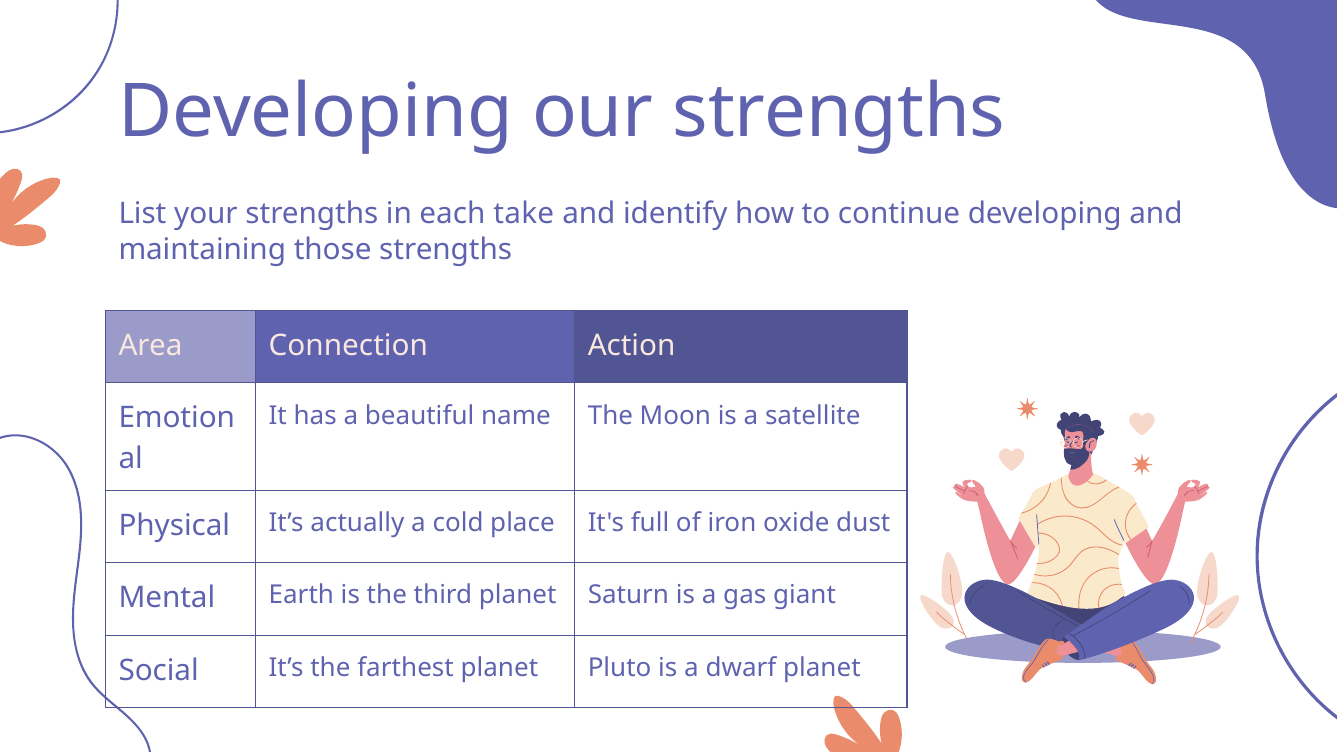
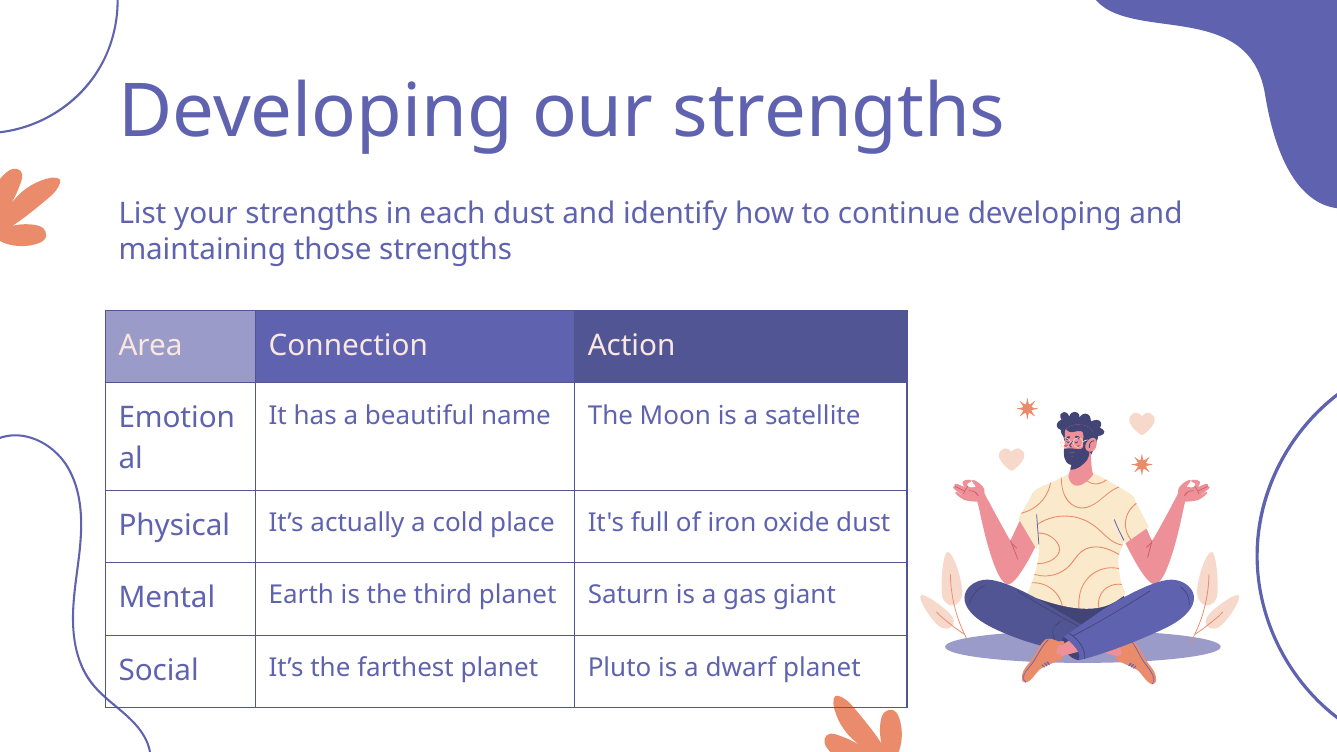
each take: take -> dust (524, 214)
